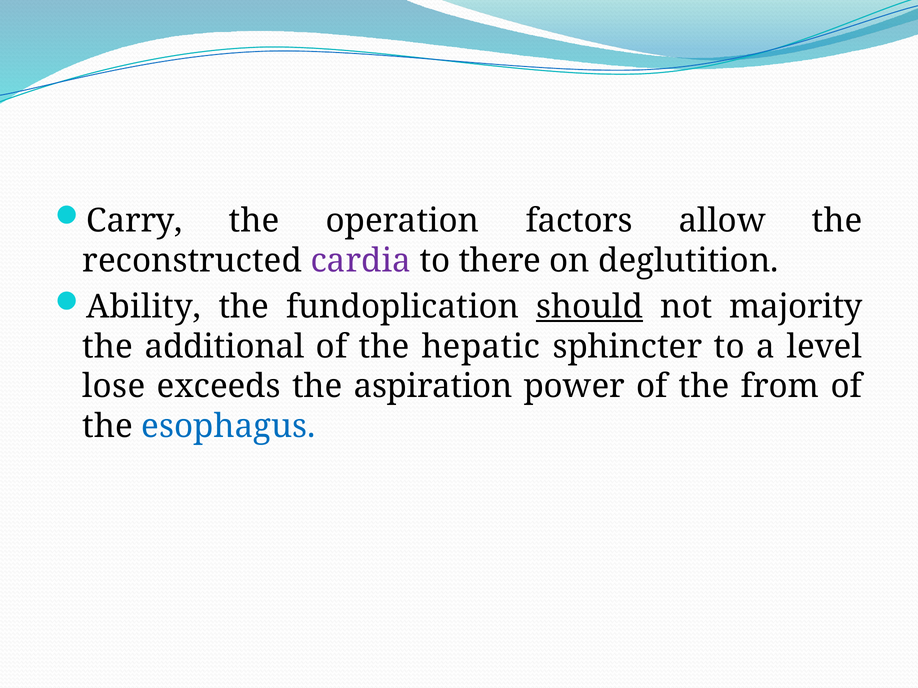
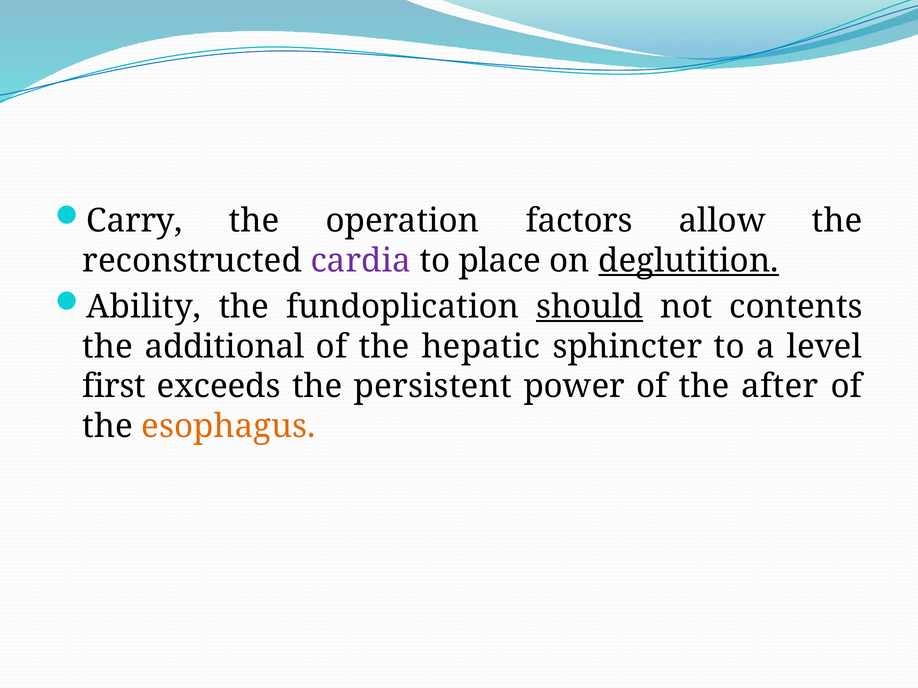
there: there -> place (500, 261)
deglutition underline: none -> present (689, 261)
majority: majority -> contents (796, 307)
lose: lose -> first (114, 387)
aspiration: aspiration -> persistent (433, 387)
from: from -> after (780, 387)
esophagus colour: blue -> orange (228, 426)
